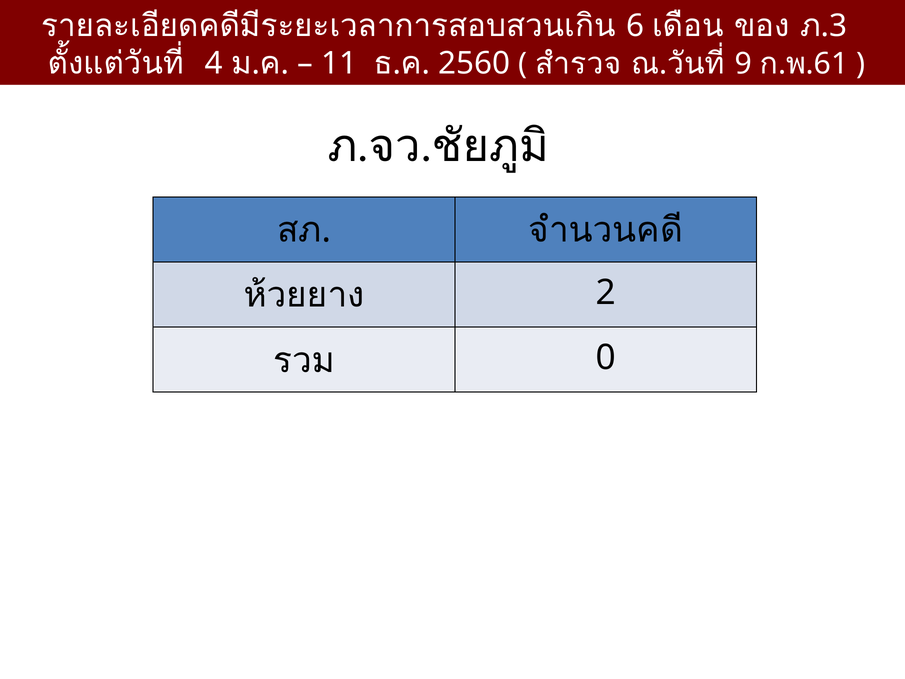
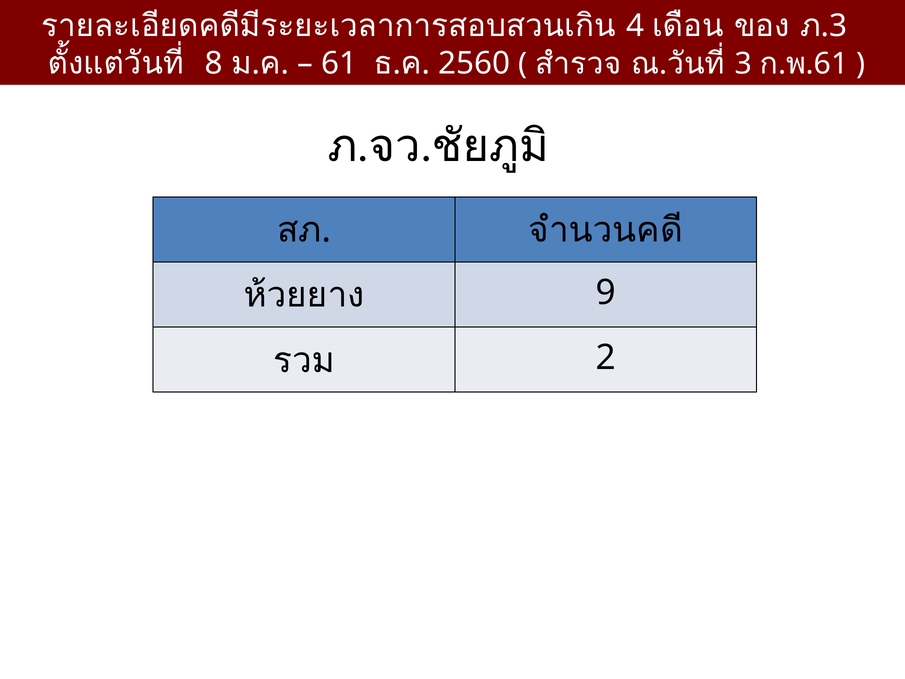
6: 6 -> 4 (635, 26)
4: 4 -> 8 (214, 63)
11: 11 -> 61 (339, 63)
9: 9 -> 3 (744, 64)
2: 2 -> 9 (606, 292)
0: 0 -> 2 (606, 357)
